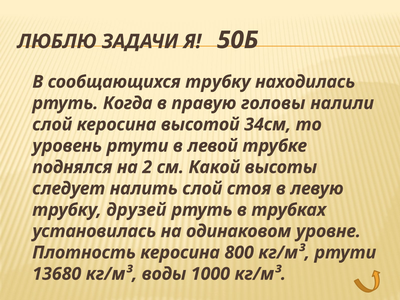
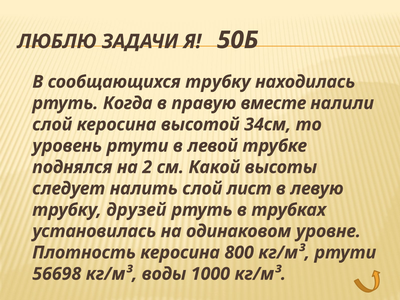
головы: головы -> вместе (273, 103)
стоя: стоя -> лист (249, 189)
13680: 13680 -> 56698 (57, 274)
